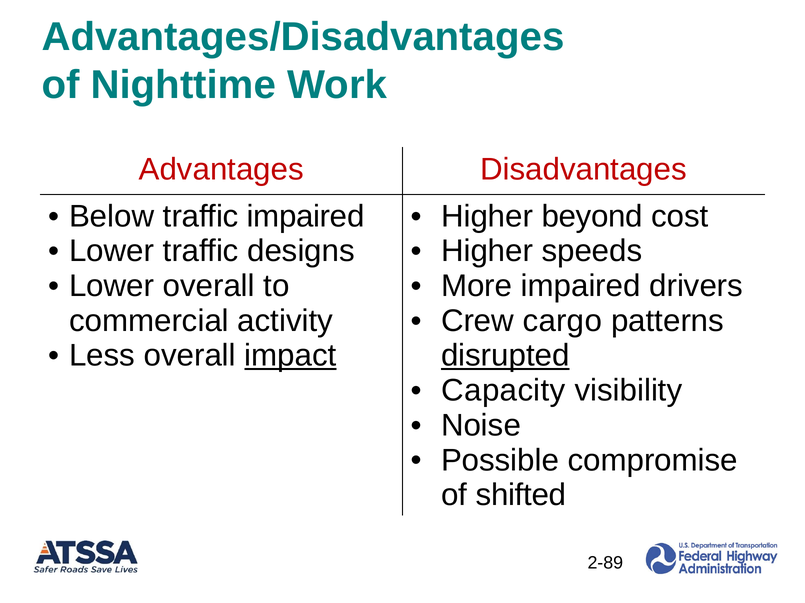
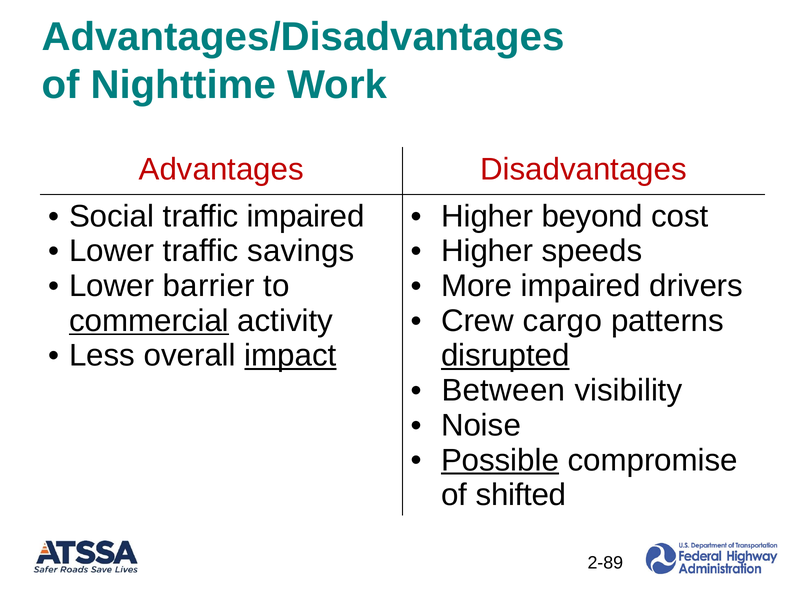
Below: Below -> Social (112, 217)
designs: designs -> savings (301, 251)
Lower overall: overall -> barrier (209, 286)
commercial underline: none -> present (149, 321)
Capacity: Capacity -> Between (503, 391)
Possible underline: none -> present (500, 461)
